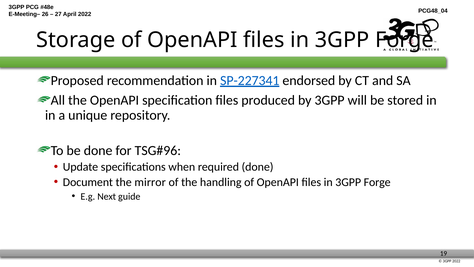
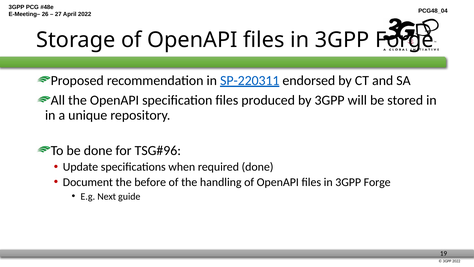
SP-227341: SP-227341 -> SP-220311 (250, 80)
mirror: mirror -> before (150, 182)
